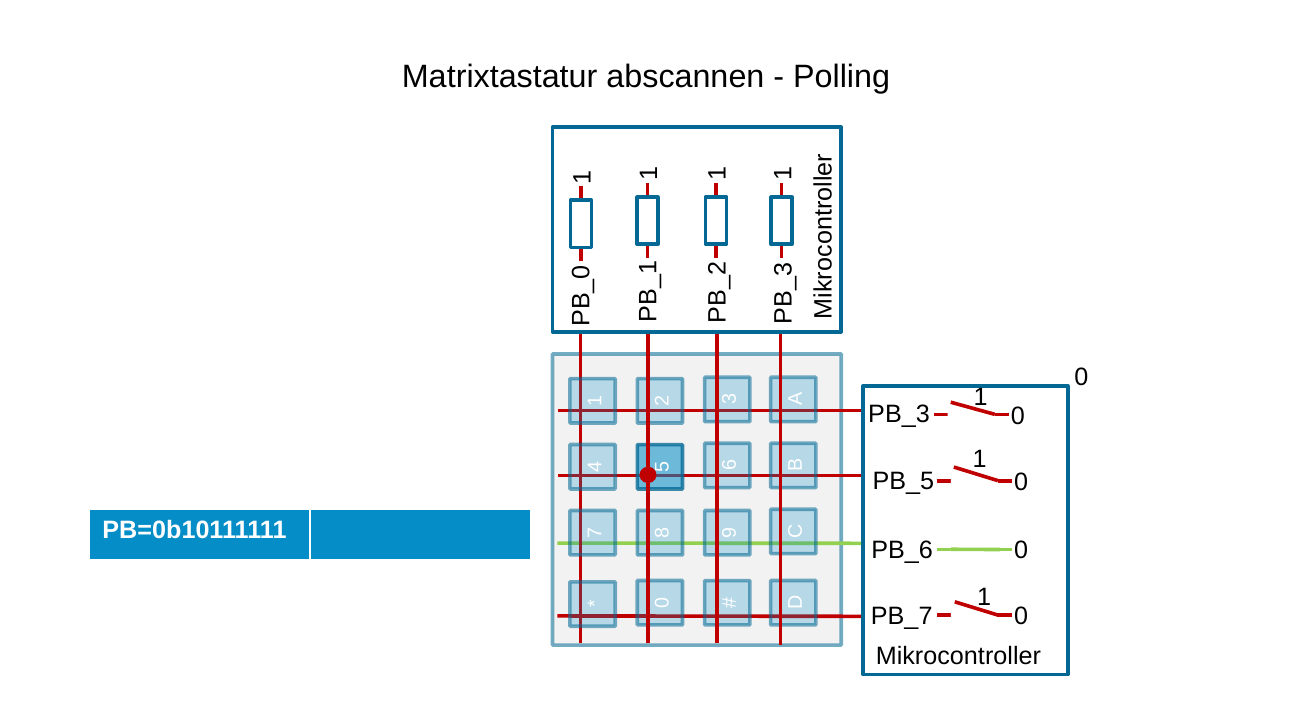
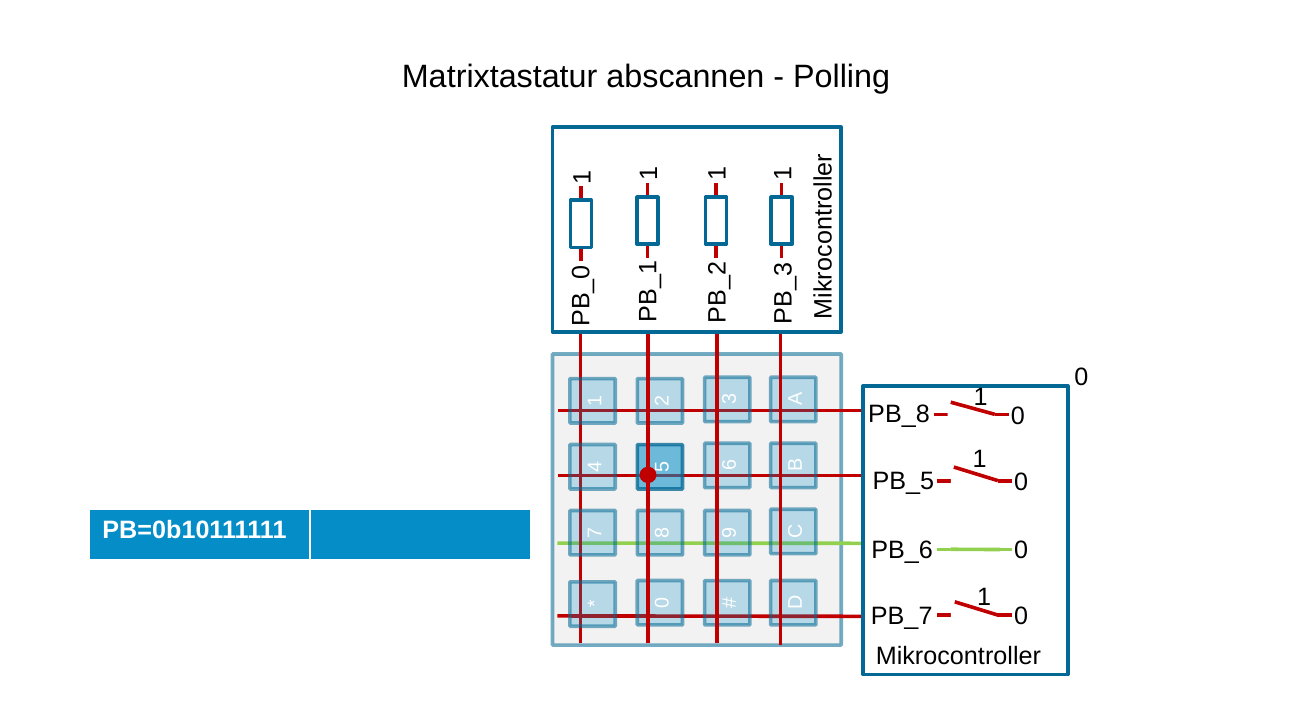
PB_3: PB_3 -> PB_8 (899, 415)
